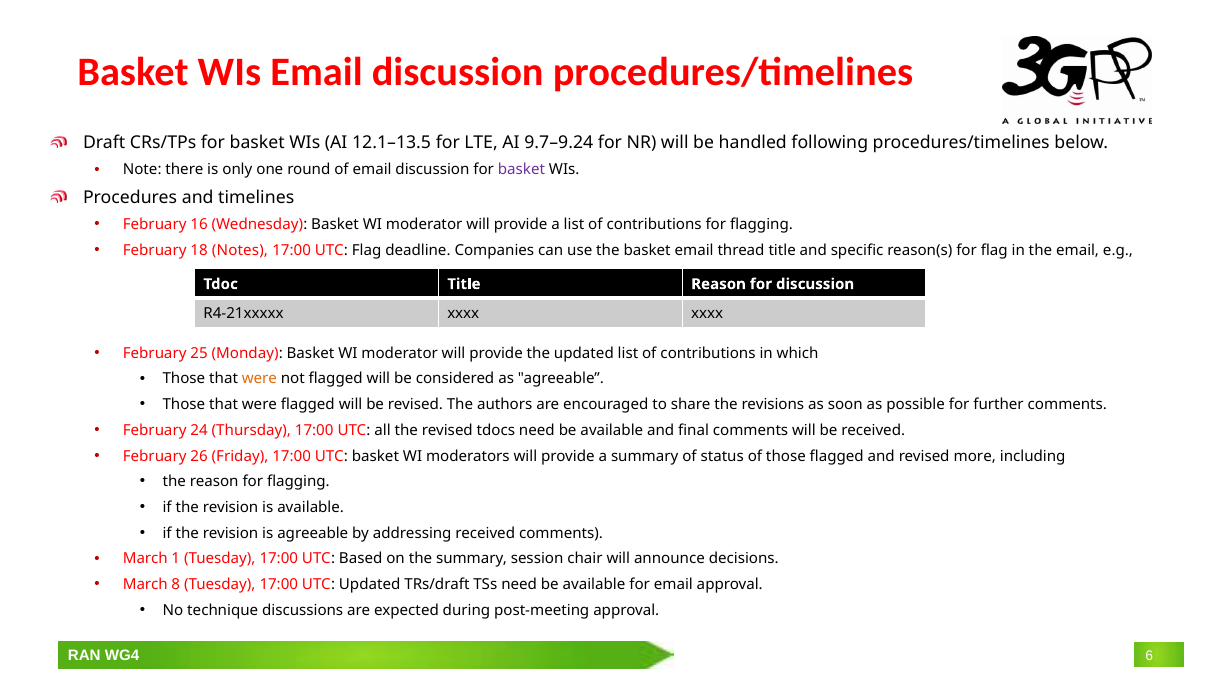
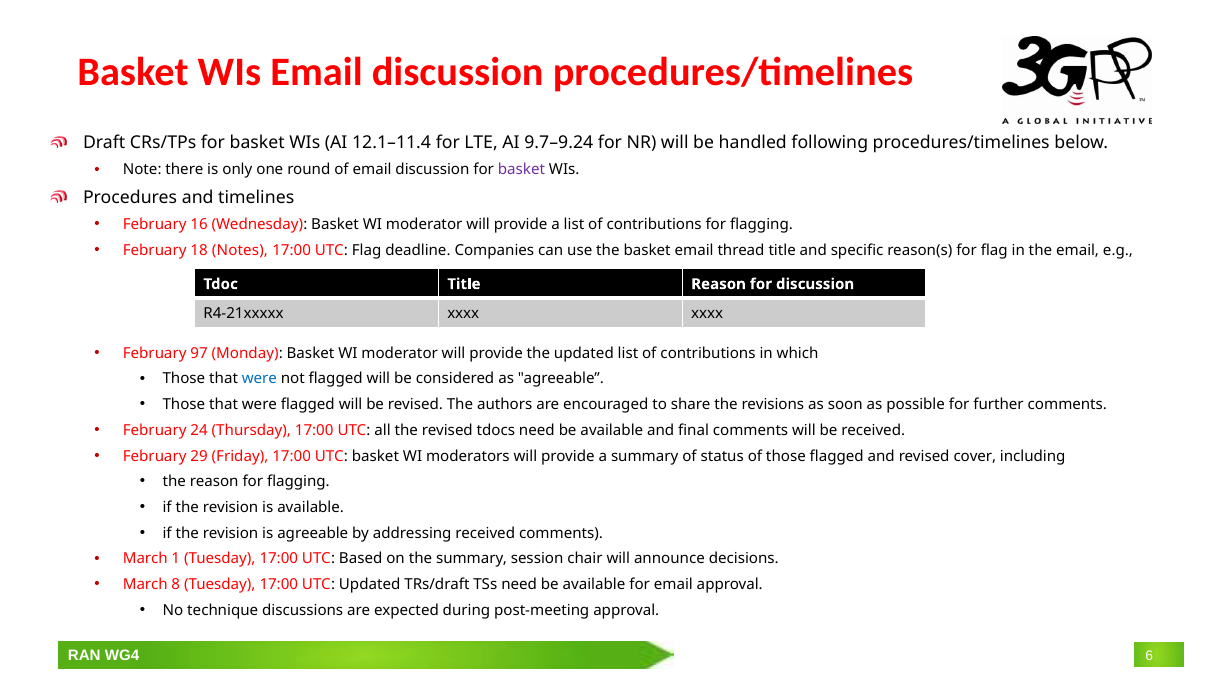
12.1–13.5: 12.1–13.5 -> 12.1–11.4 (392, 143)
25: 25 -> 97 (199, 353)
were colour: orange -> blue (259, 379)
26: 26 -> 29 (199, 457)
more: more -> cover (975, 457)
